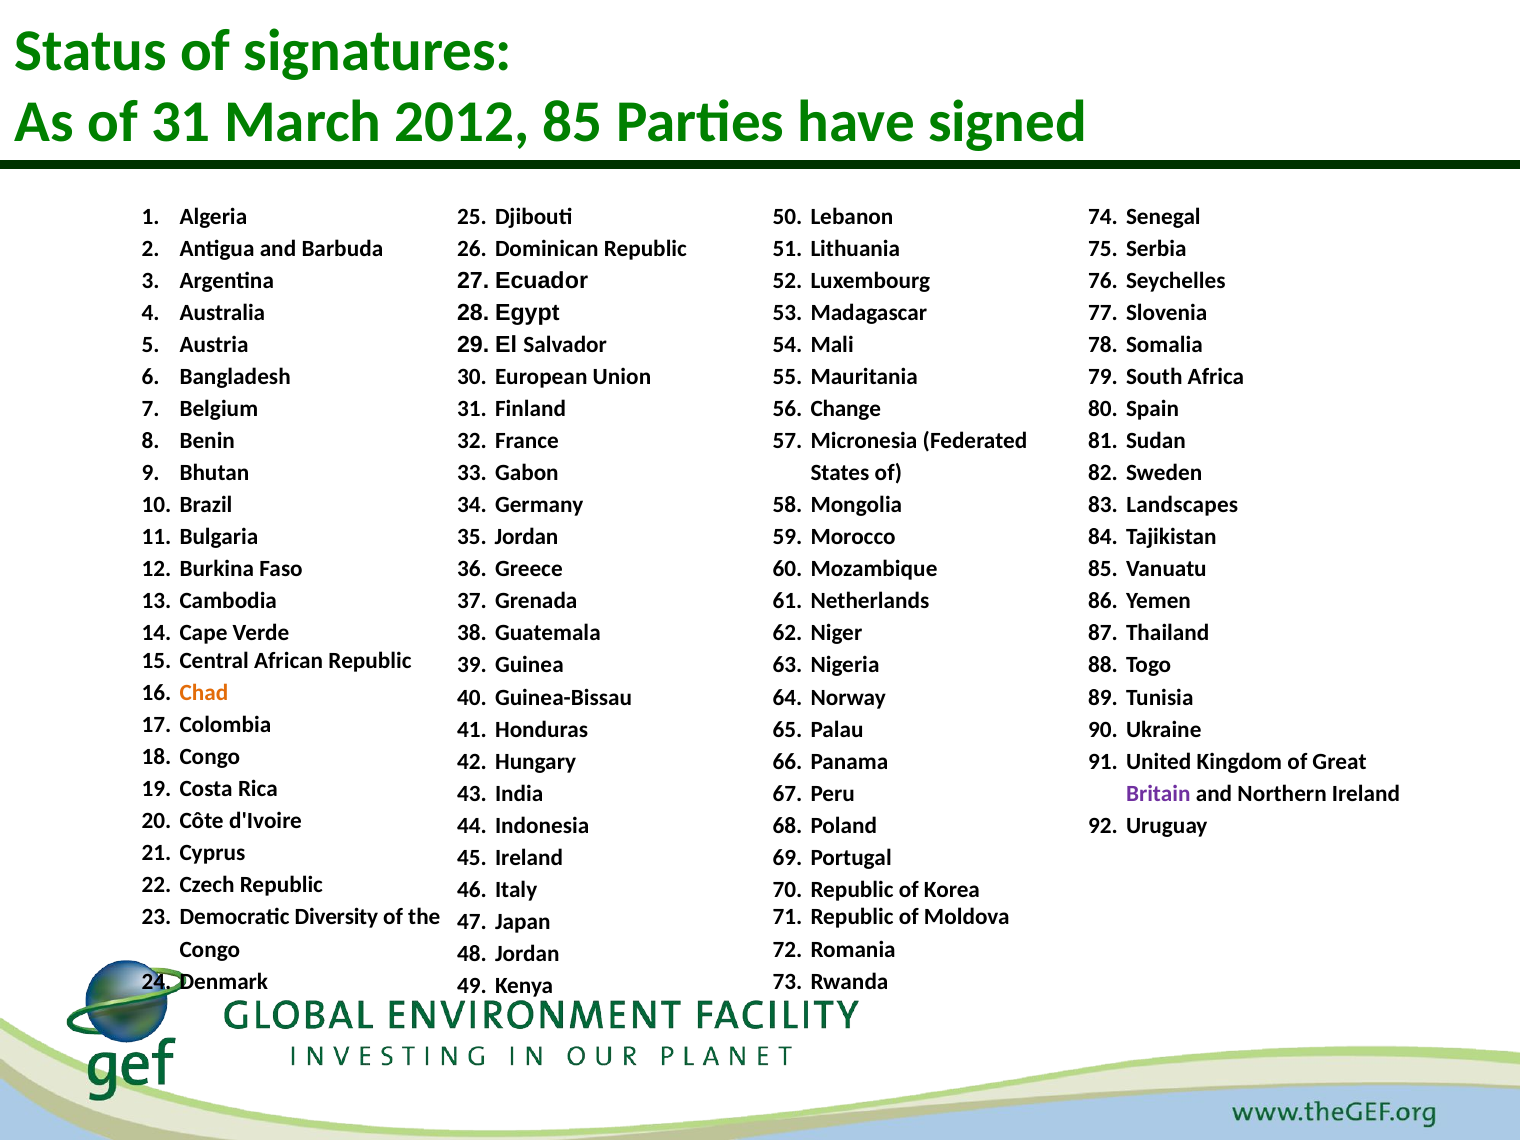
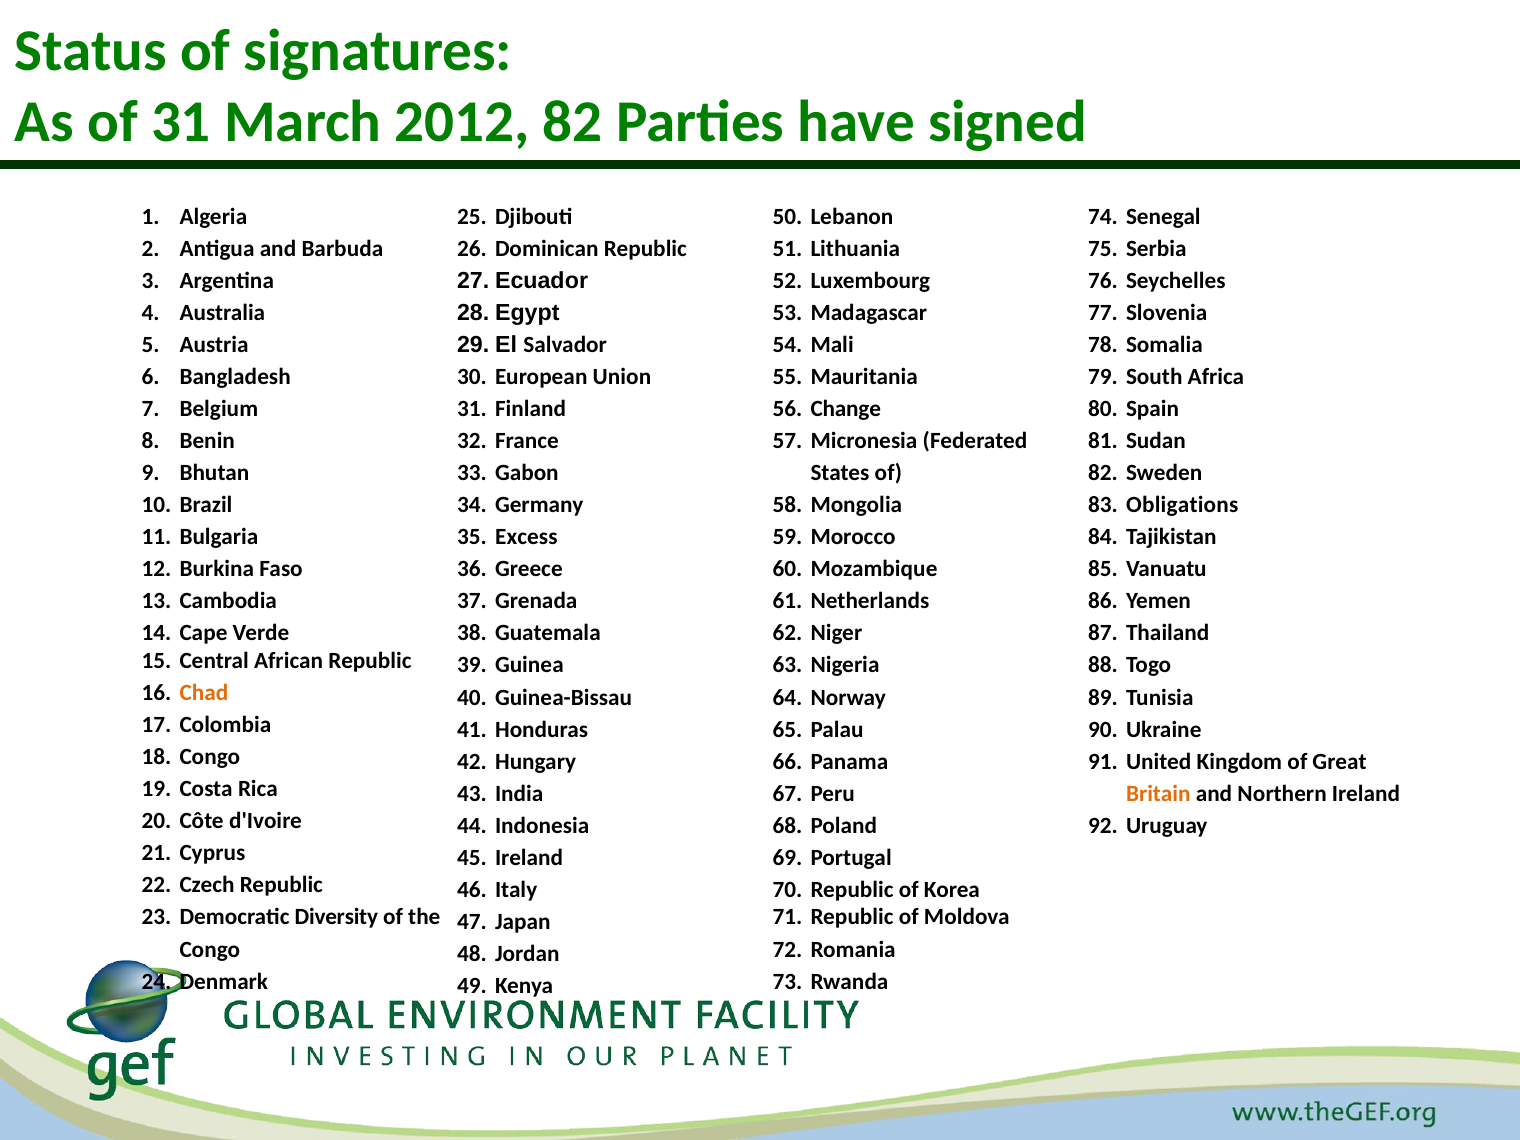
2012 85: 85 -> 82 (573, 122)
Landscapes: Landscapes -> Obligations (1182, 505)
Jordan: Jordan -> Excess (526, 537)
Britain colour: purple -> orange (1158, 793)
